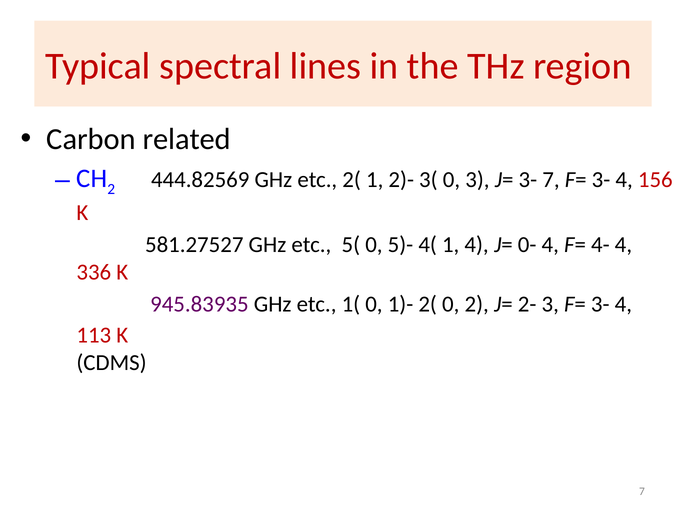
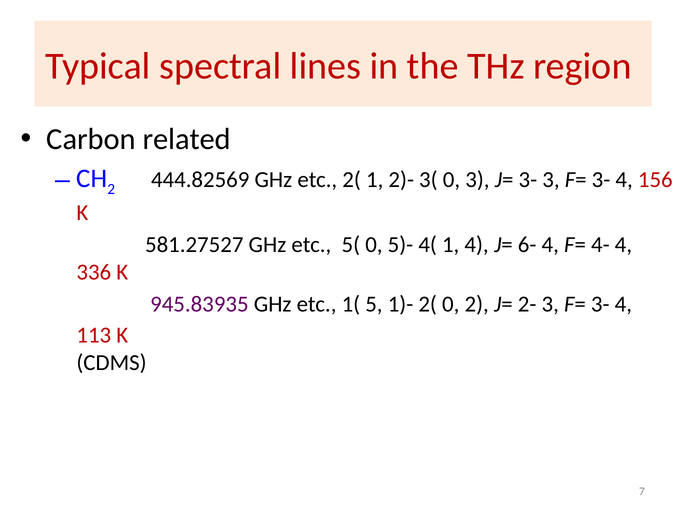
3- 7: 7 -> 3 (551, 180)
0-: 0- -> 6- (527, 244)
1( 0: 0 -> 5 (374, 304)
